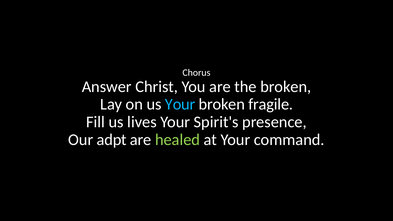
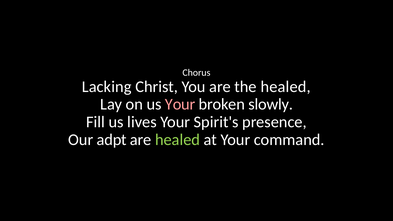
Answer: Answer -> Lacking (107, 87)
the broken: broken -> healed (286, 87)
Your colour: light blue -> pink (180, 104)
fragile: fragile -> slowly (271, 104)
